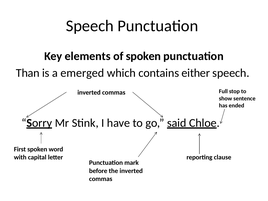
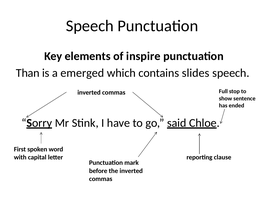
of spoken: spoken -> inspire (143, 56)
either: either -> slides (196, 73)
